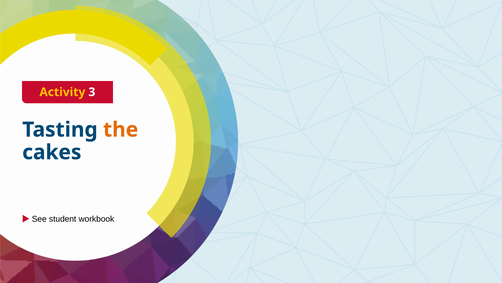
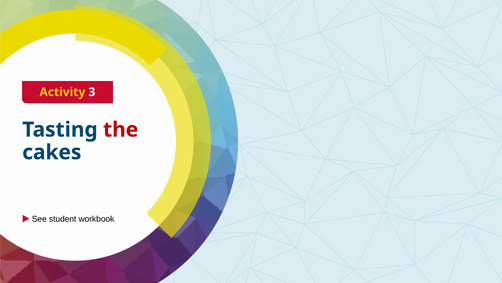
the colour: orange -> red (121, 129)
